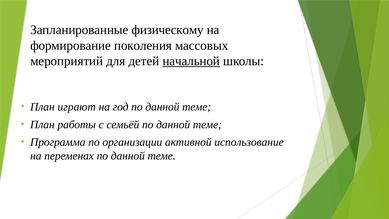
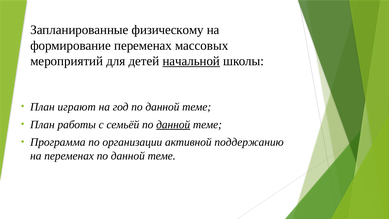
формирование поколения: поколения -> переменах (143, 45)
данной underline: none -> present (173, 124)
использование: использование -> поддержанию (249, 142)
